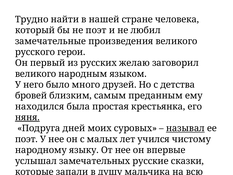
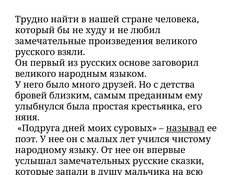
не поэт: поэт -> худу (96, 30)
герои: герои -> взяли (71, 52)
желаю: желаю -> основе (135, 63)
находился: находился -> улыбнулся (40, 106)
няня underline: present -> none (27, 117)
